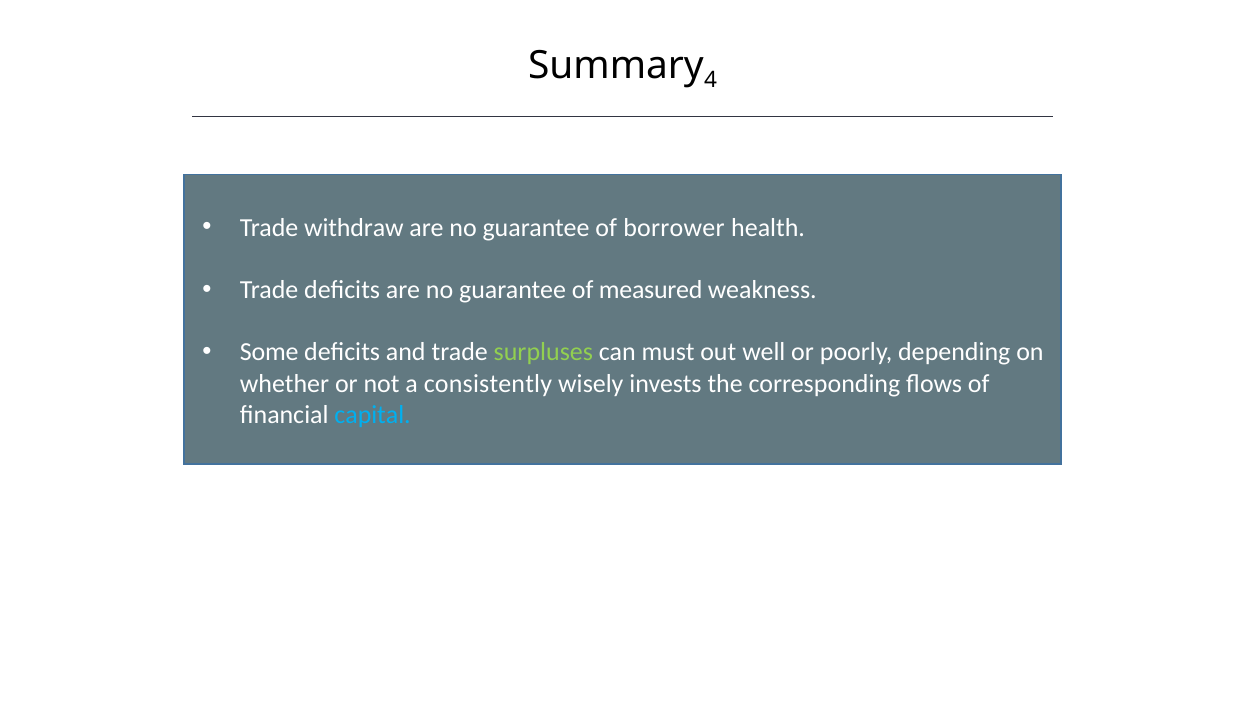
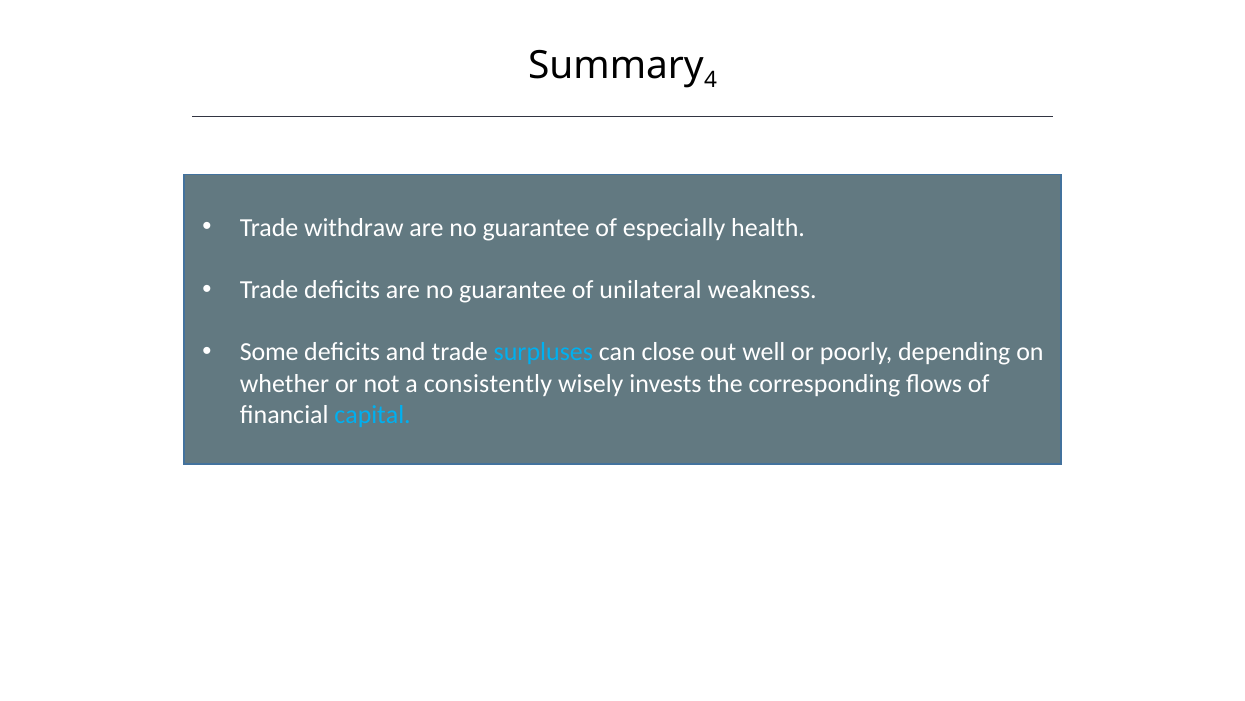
borrower: borrower -> especially (674, 227)
measured: measured -> unilateral (651, 290)
surpluses colour: light green -> light blue (543, 352)
must: must -> close (668, 352)
